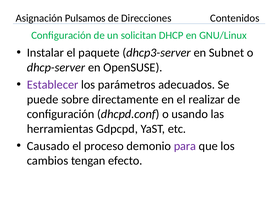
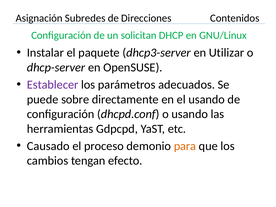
Pulsamos: Pulsamos -> Subredes (85, 18)
Subnet: Subnet -> Utilizar (227, 53)
el realizar: realizar -> usando (207, 99)
para colour: purple -> orange (185, 146)
